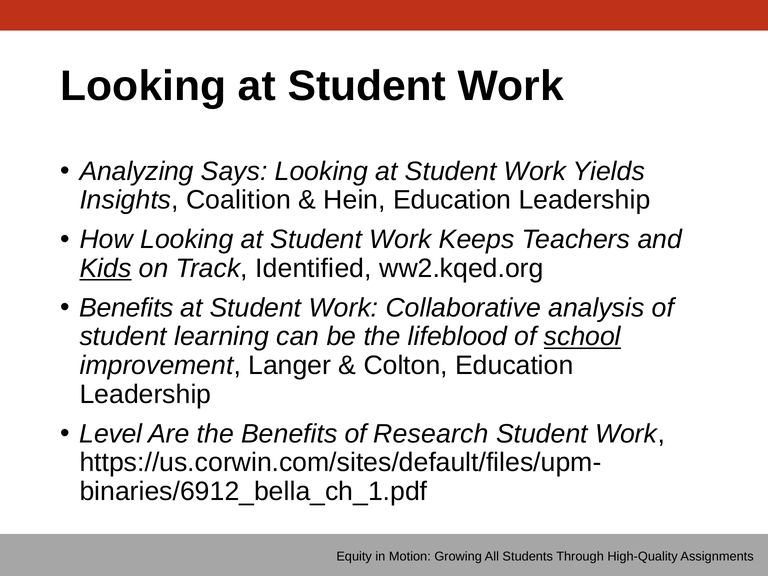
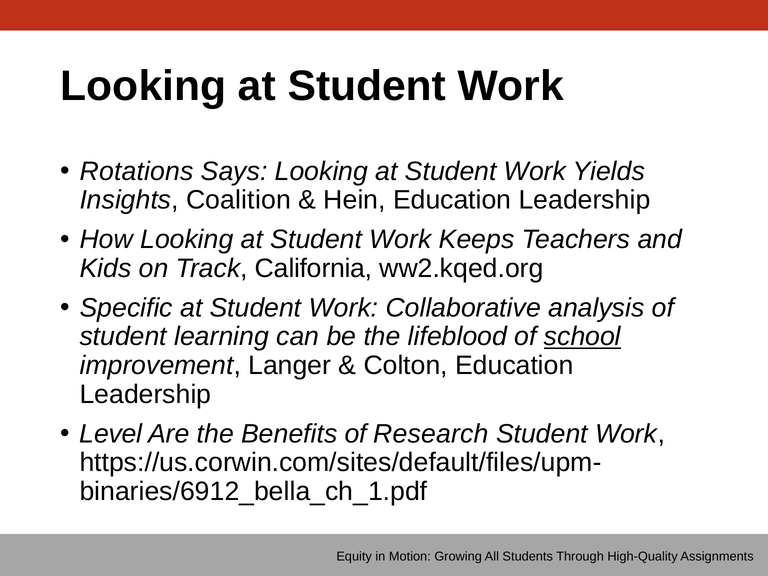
Analyzing: Analyzing -> Rotations (137, 171)
Kids underline: present -> none (106, 268)
Identified: Identified -> California (314, 268)
Benefits: Benefits -> Specific (126, 308)
